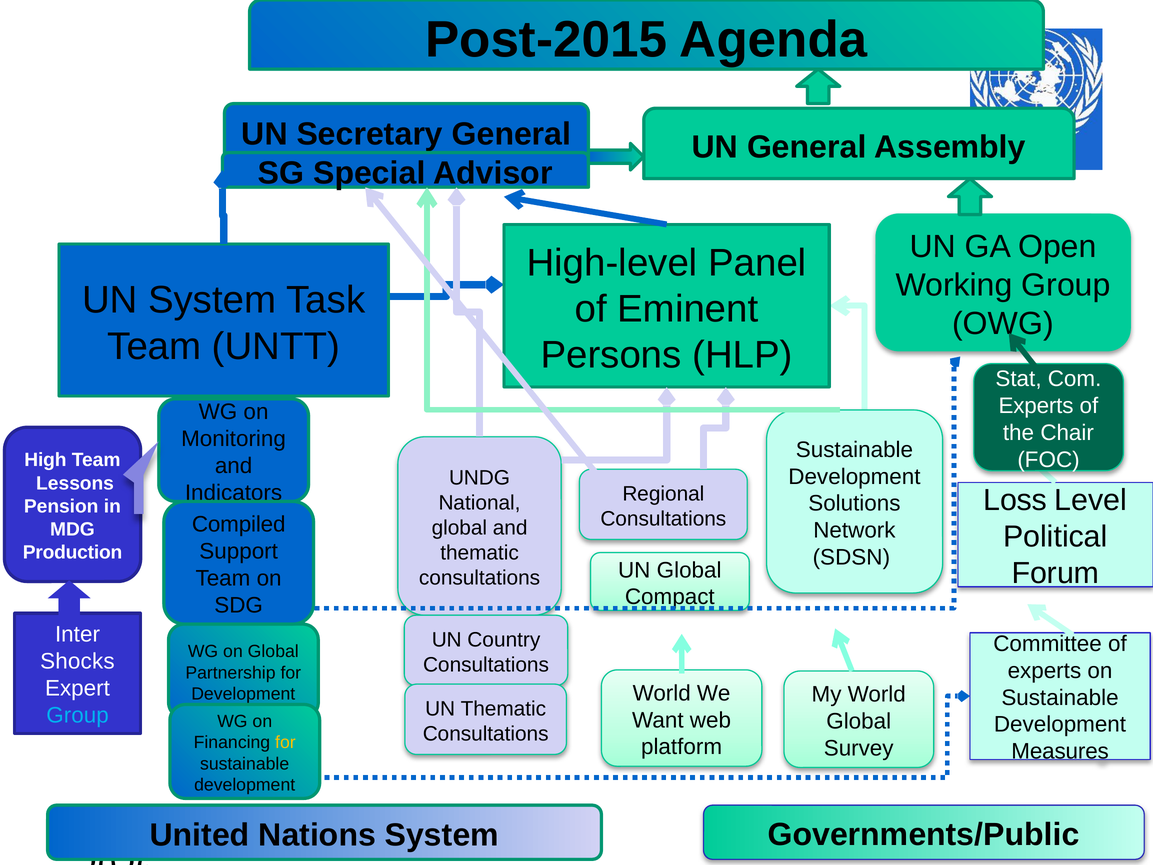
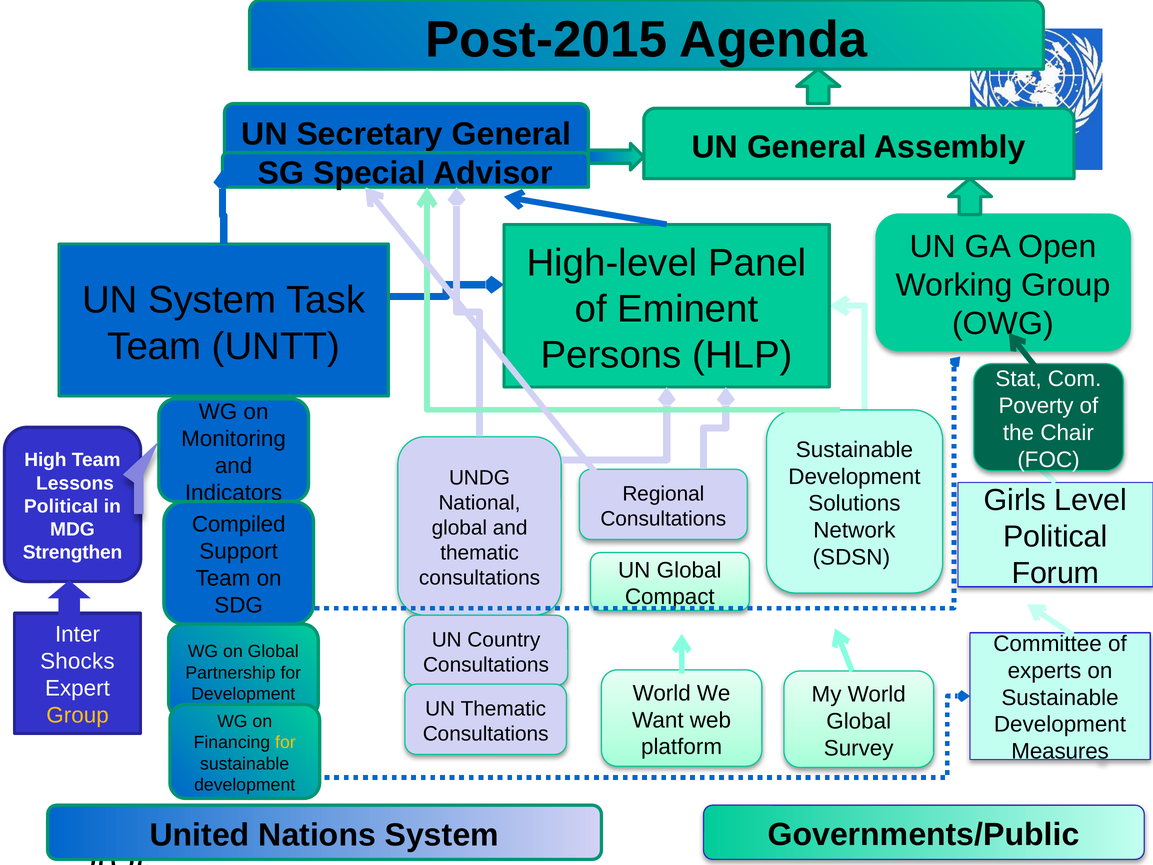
Experts: Experts -> Poverty (1036, 406)
Loss: Loss -> Girls (1015, 500)
Pension: Pension -> Political (61, 506)
Production: Production -> Strengthen (73, 552)
Group colour: light blue -> yellow (78, 715)
